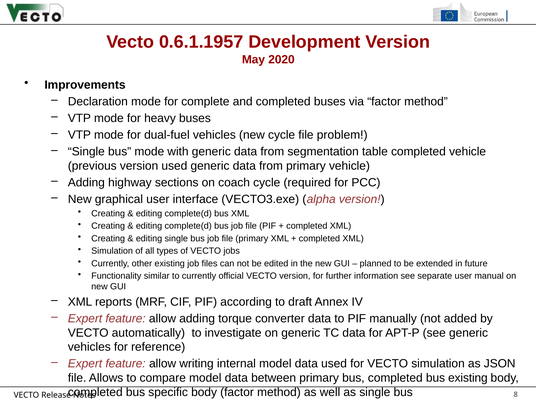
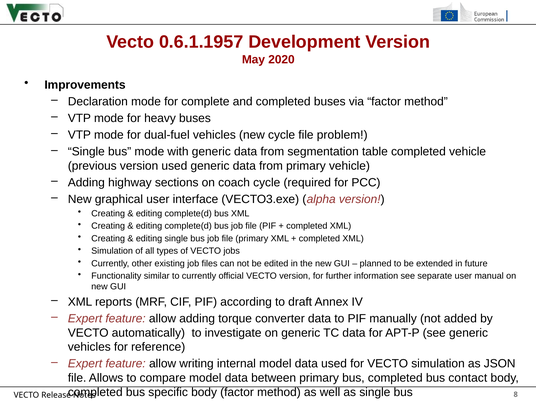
bus existing: existing -> contact (468, 378)
